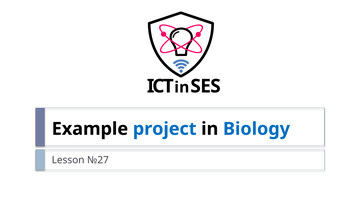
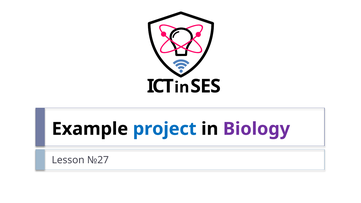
Biology colour: blue -> purple (257, 129)
